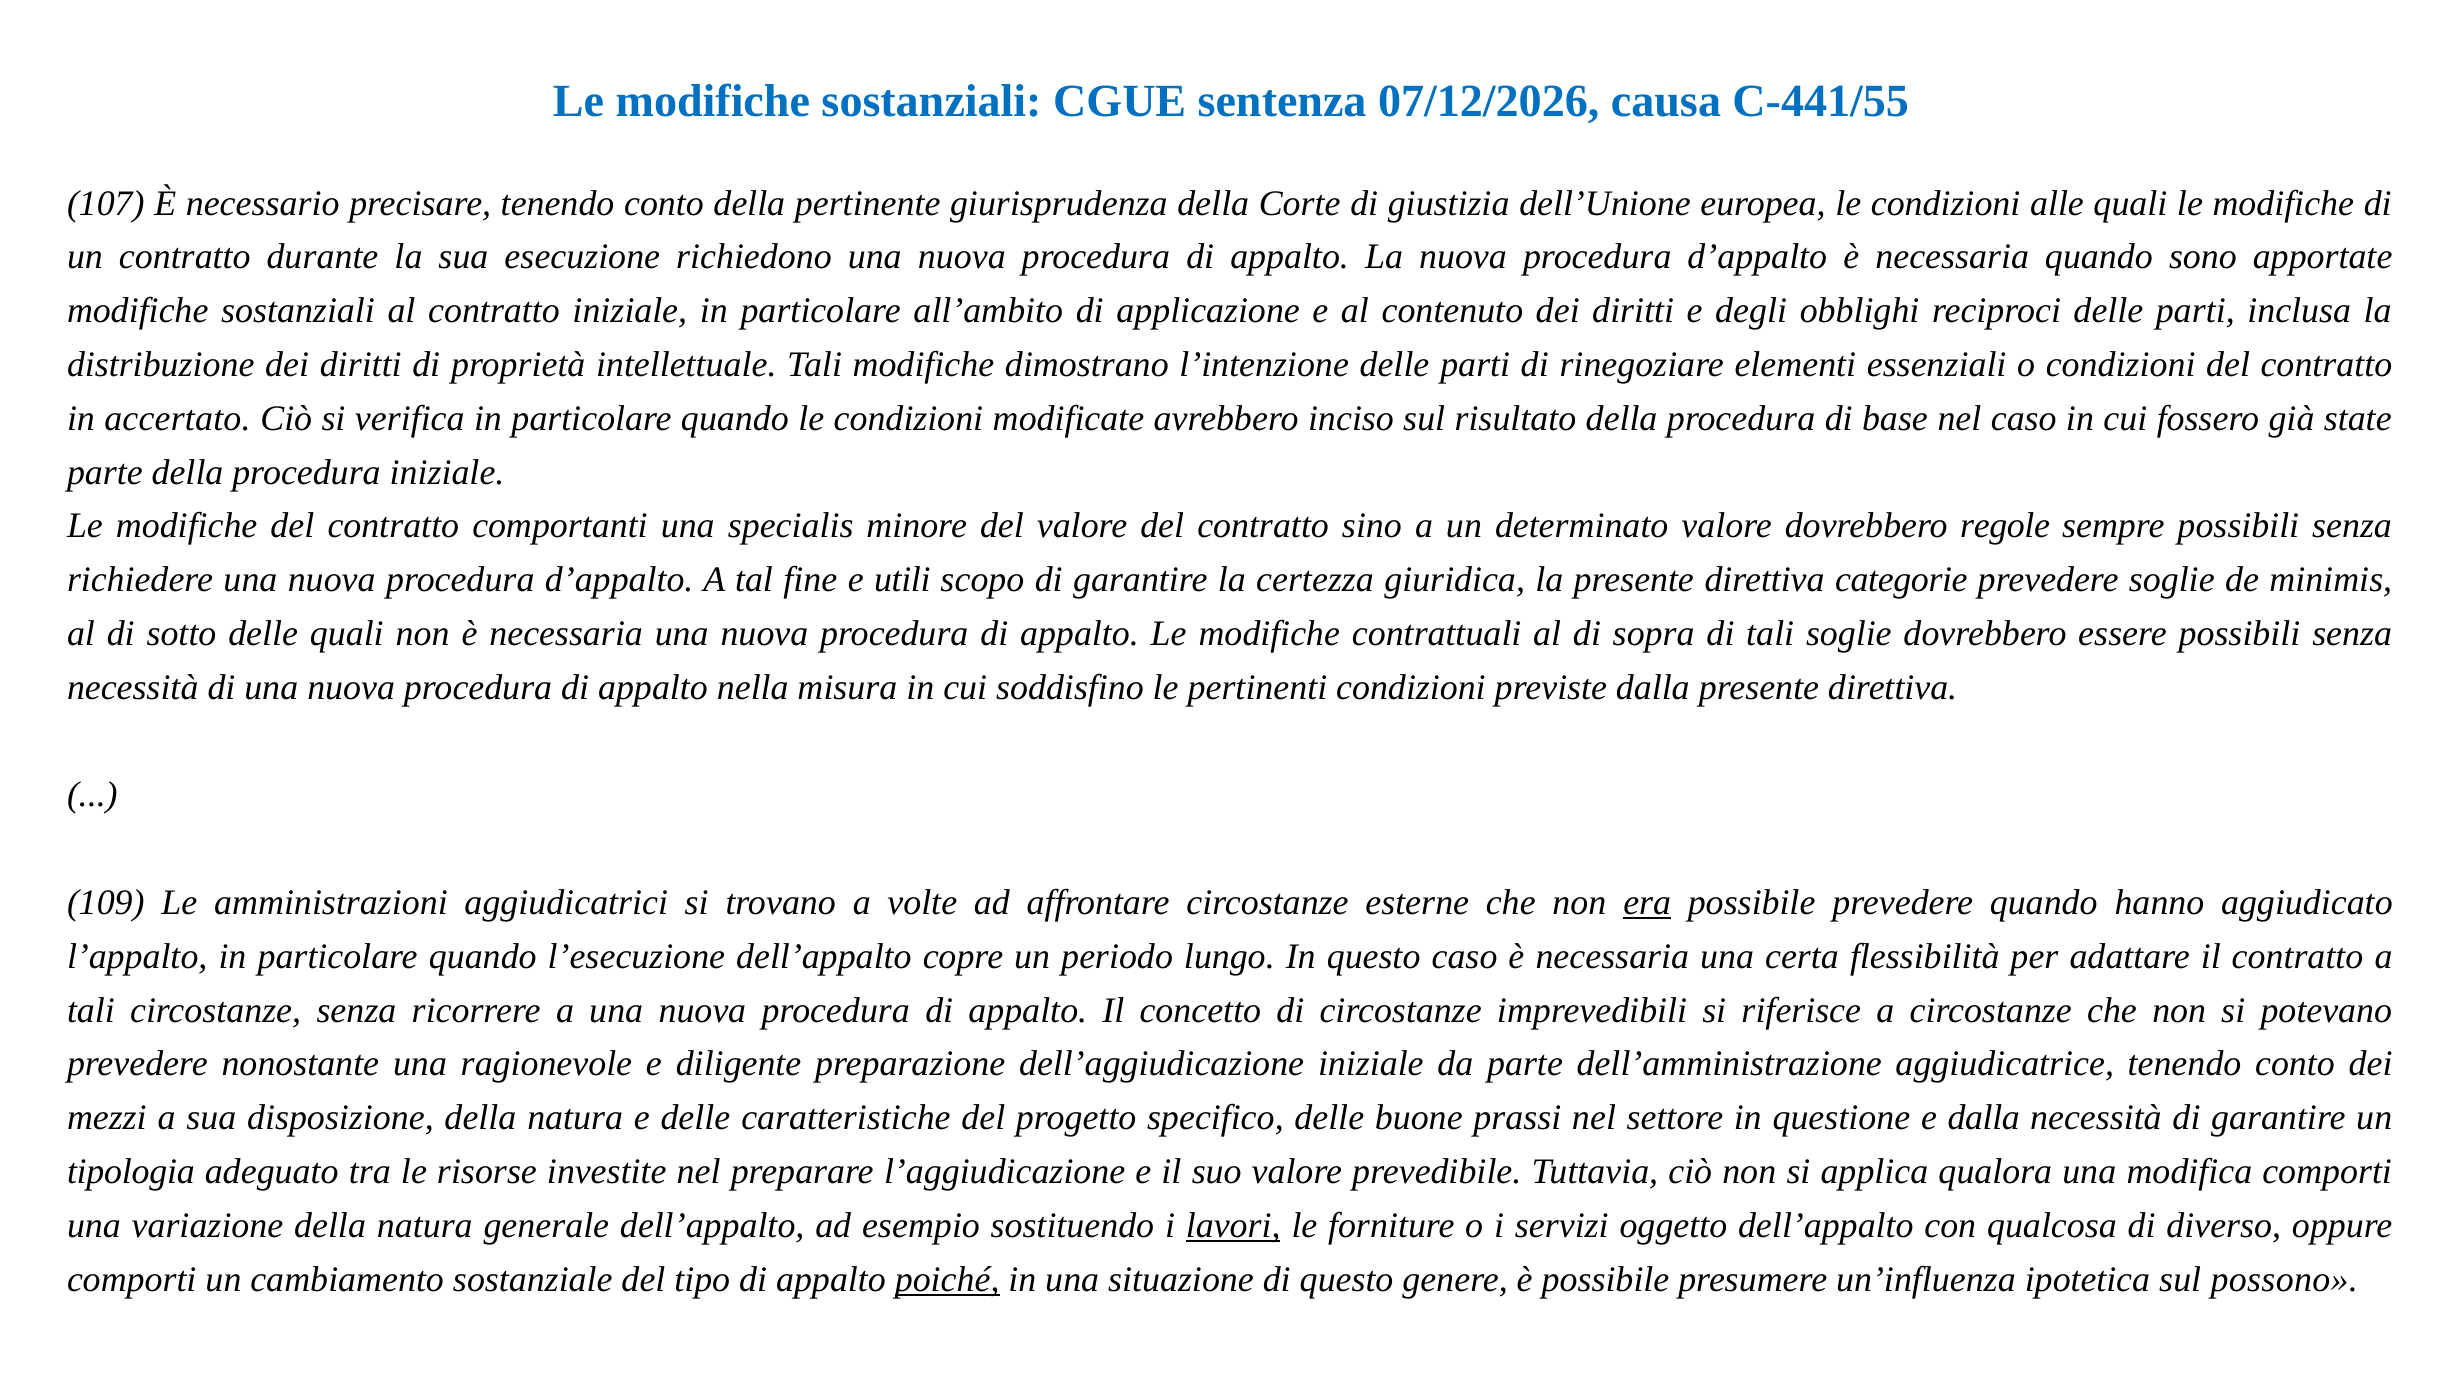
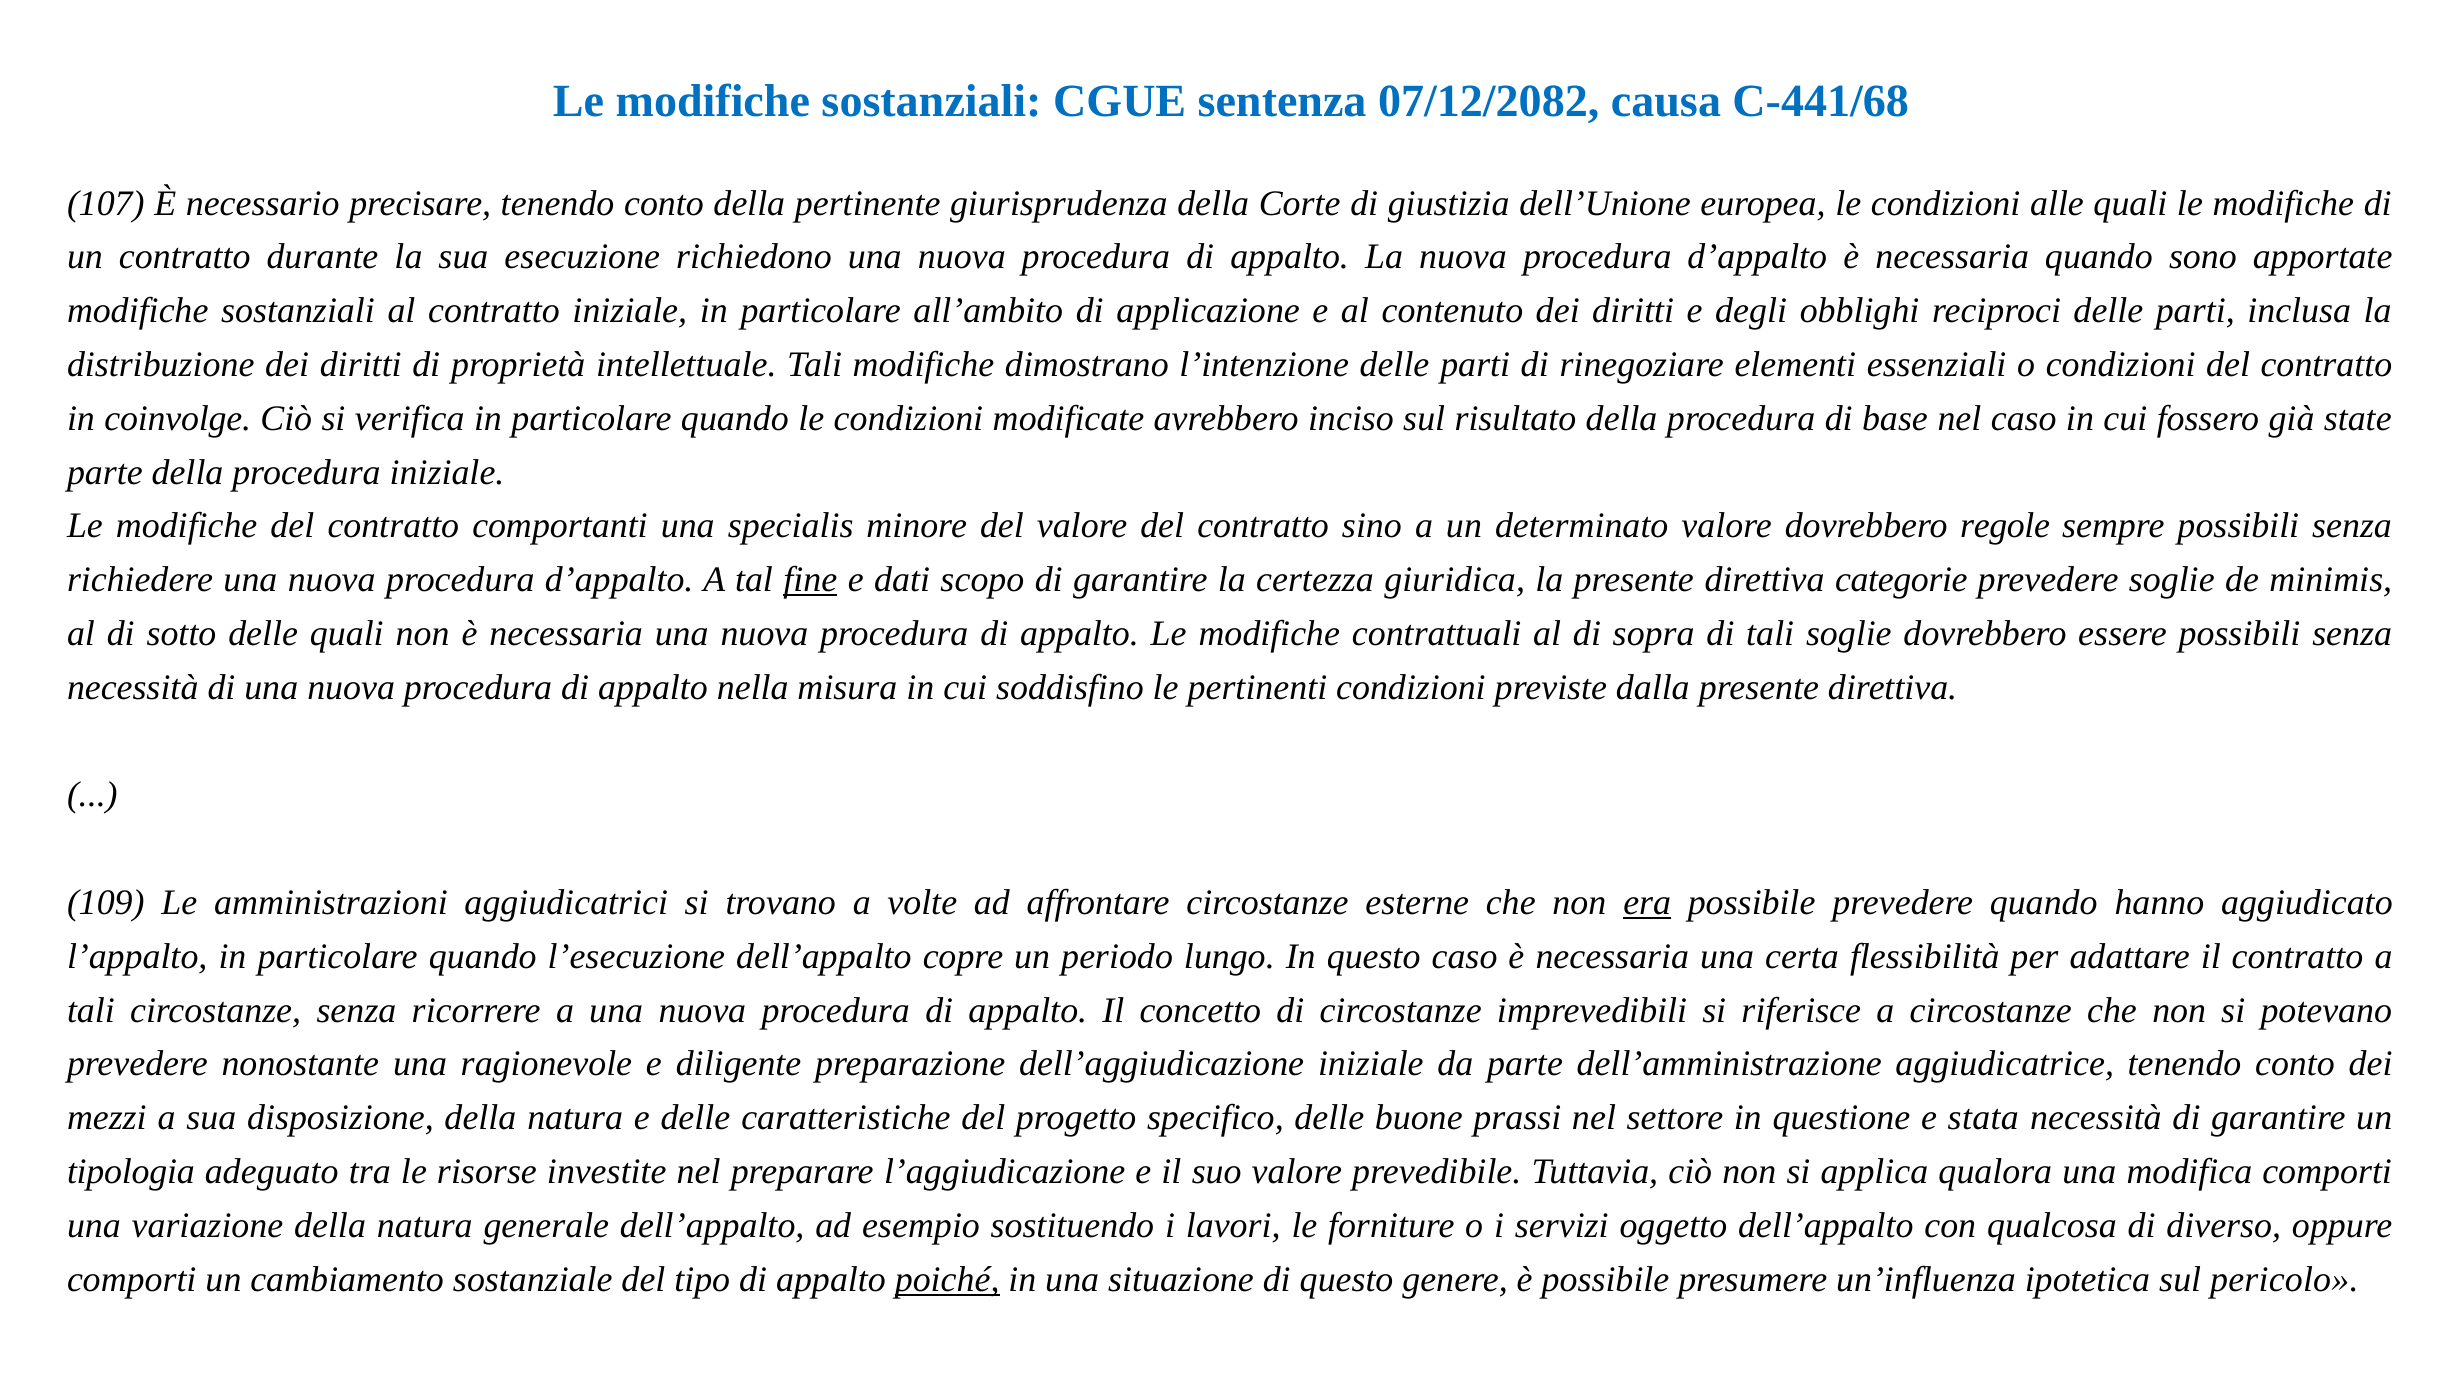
07/12/2026: 07/12/2026 -> 07/12/2082 (1489, 101)
C-441/55: C-441/55 -> C-441/68 (1821, 101)
accertato: accertato -> coinvolge (178, 419)
fine underline: none -> present (810, 580)
utili: utili -> dati (902, 580)
e dalla: dalla -> stata (1983, 1118)
lavori underline: present -> none (1233, 1226)
possono: possono -> pericolo (2284, 1279)
